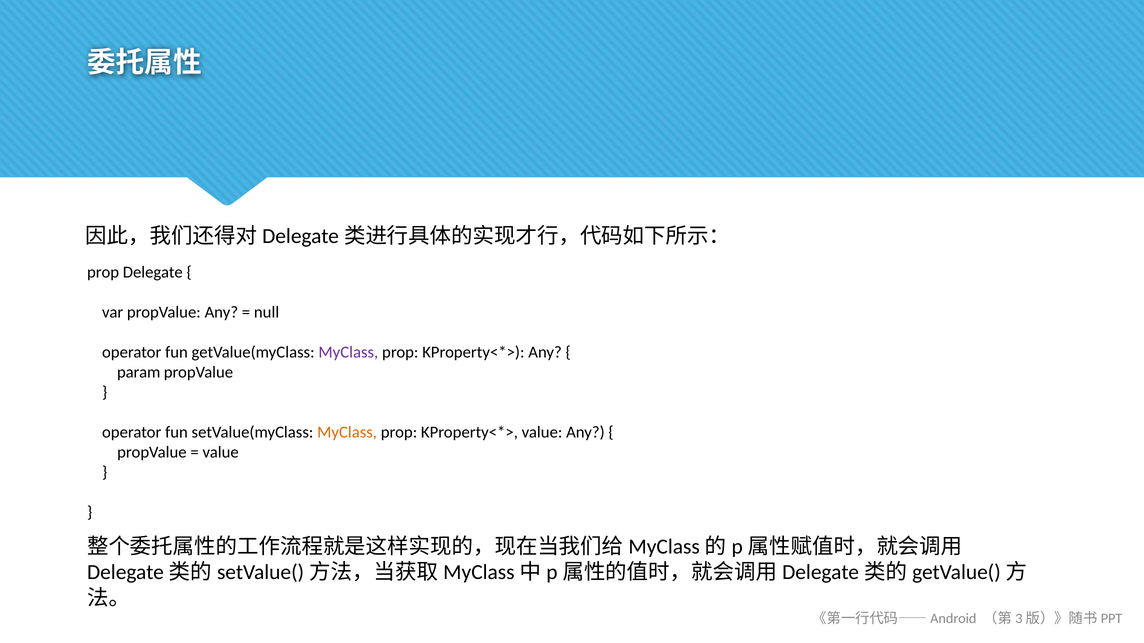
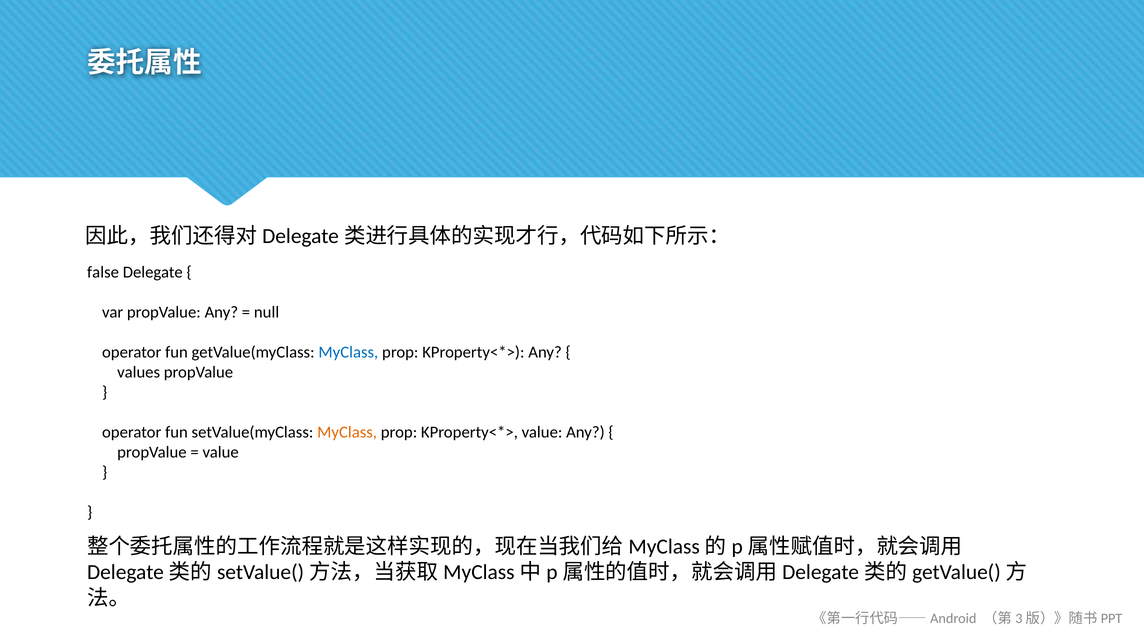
prop: prop -> false (103, 272)
MyClass colour: purple -> blue (348, 353)
param: param -> values (139, 373)
